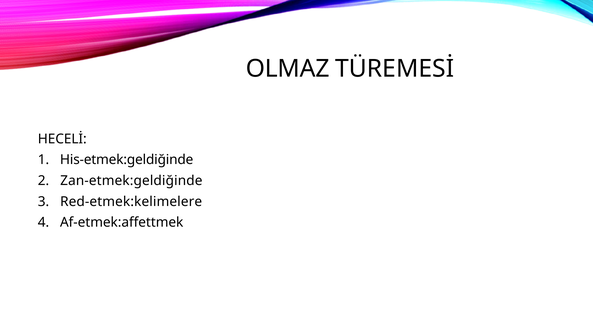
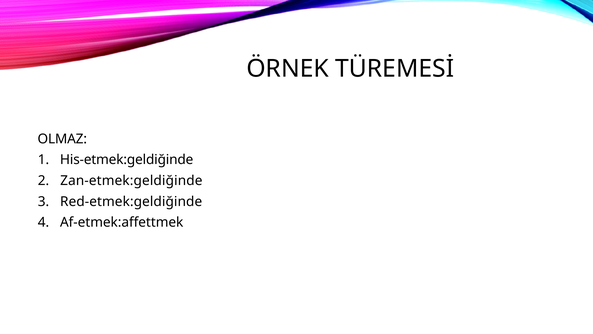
OLMAZ: OLMAZ -> ÖRNEK (288, 68)
HECELİ: HECELİ -> OLMAZ (62, 139)
Red-etmek:kelimelere: Red-etmek:kelimelere -> Red-etmek:geldiğinde (131, 201)
